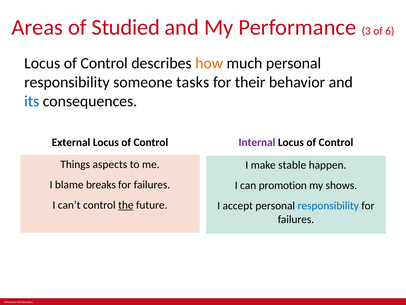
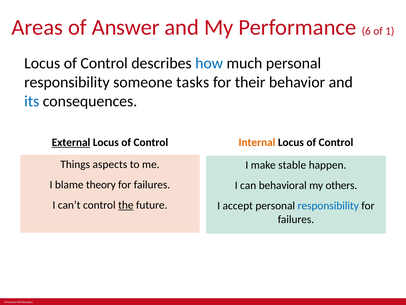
Studied: Studied -> Answer (126, 27)
3: 3 -> 6 (366, 31)
6: 6 -> 1 (390, 31)
how colour: orange -> blue (209, 63)
External underline: none -> present (71, 142)
Internal colour: purple -> orange (257, 142)
breaks: breaks -> theory (101, 184)
promotion: promotion -> behavioral (283, 185)
shows: shows -> others (341, 185)
